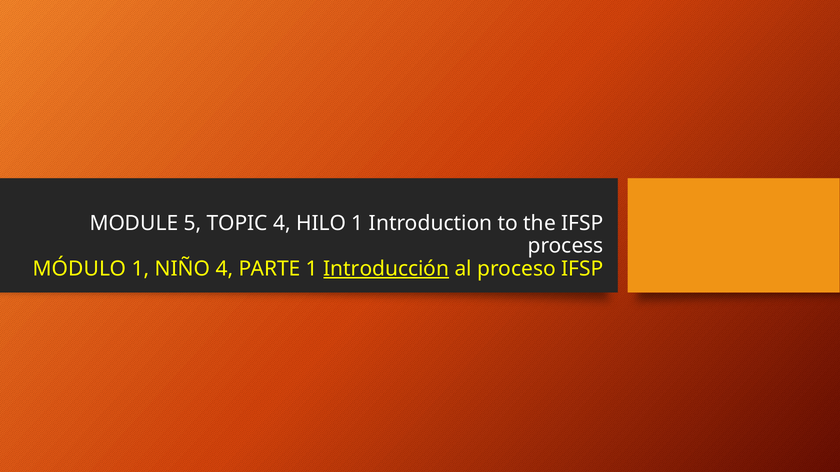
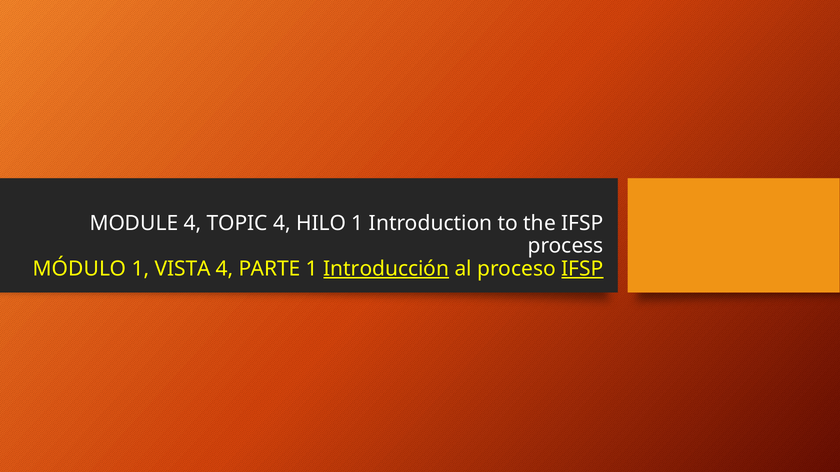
MODULE 5: 5 -> 4 (193, 224)
NIÑO: NIÑO -> VISTA (183, 269)
IFSP underline: none -> present (582, 269)
